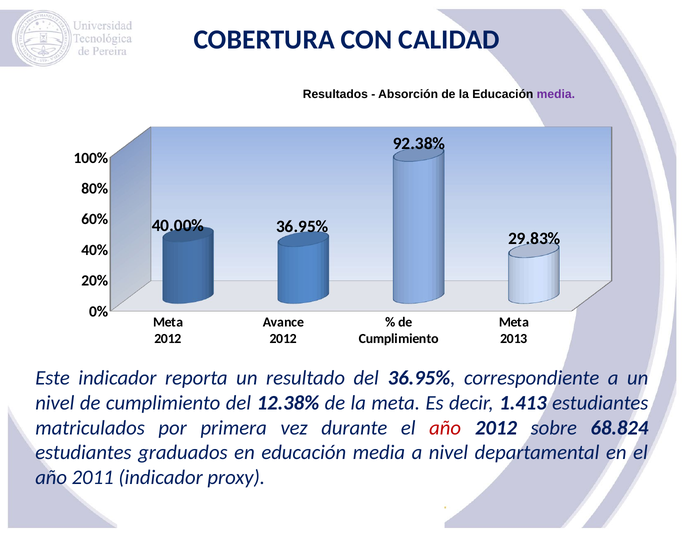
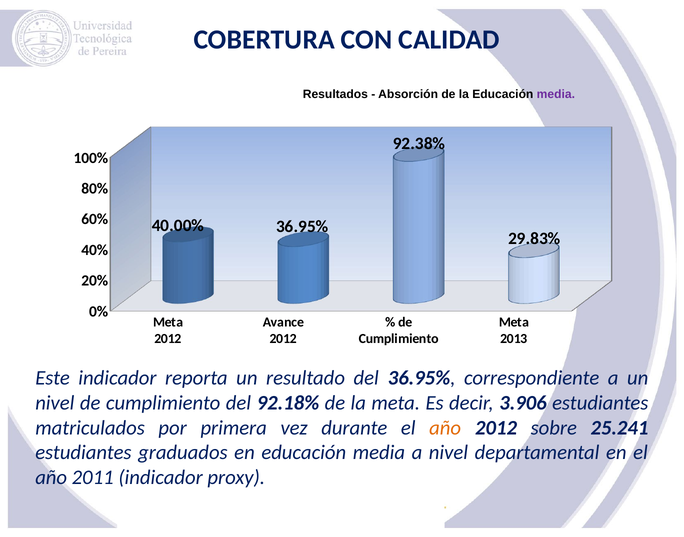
12.38%: 12.38% -> 92.18% (288, 403)
1.413: 1.413 -> 3.906 (523, 403)
año colour: red -> orange (445, 428)
68.824: 68.824 -> 25.241 (619, 428)
